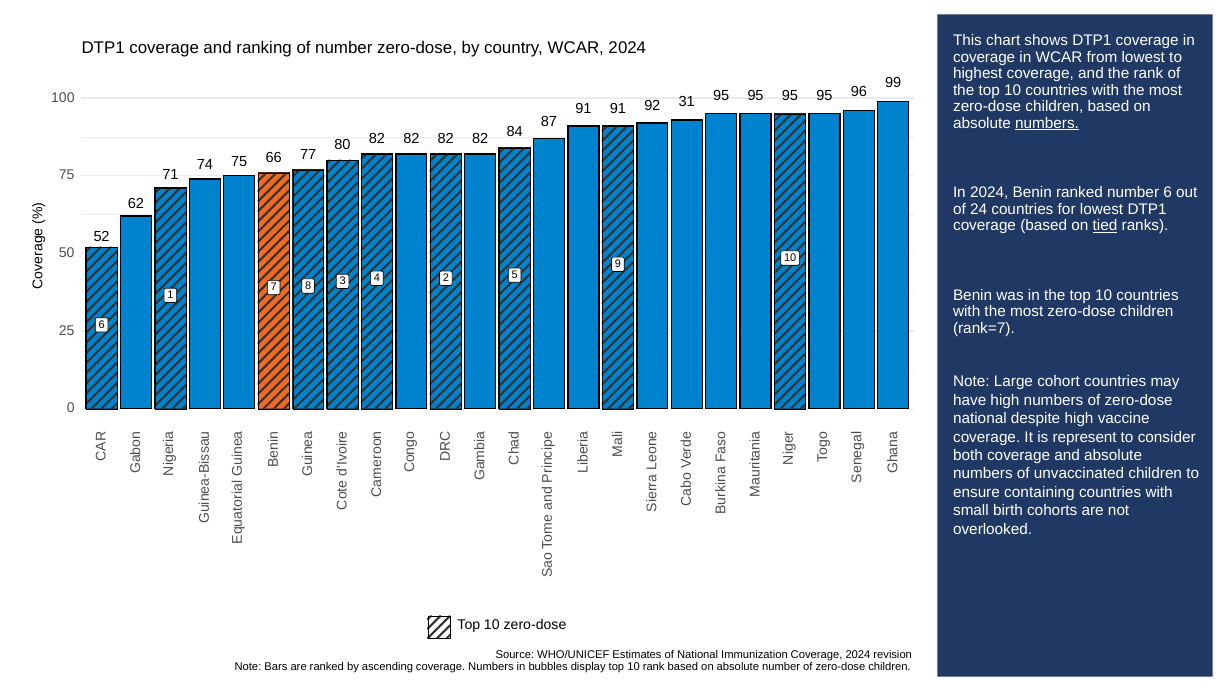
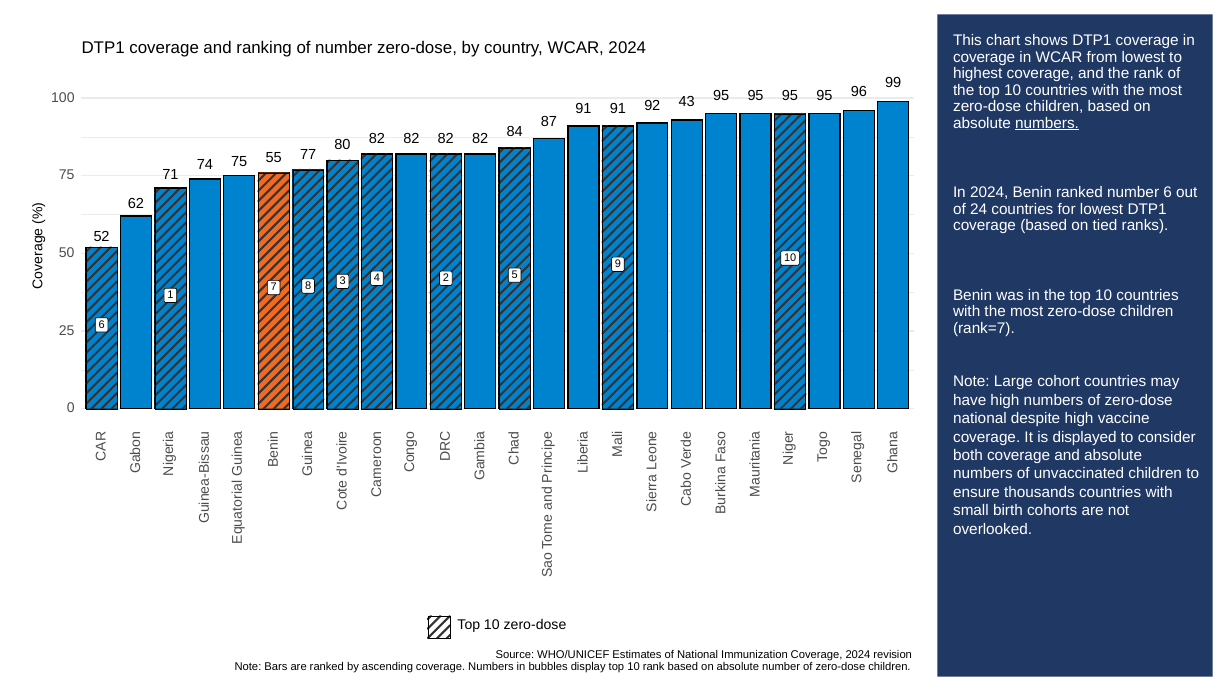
31: 31 -> 43 (687, 102)
66: 66 -> 55 (274, 158)
tied underline: present -> none (1105, 226)
represent: represent -> displayed (1085, 437)
containing: containing -> thousands (1039, 492)
